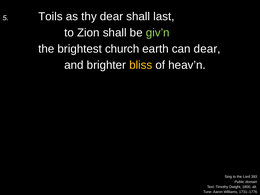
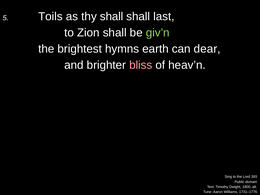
thy dear: dear -> shall (112, 16)
church: church -> hymns (122, 49)
bliss colour: yellow -> pink (141, 65)
